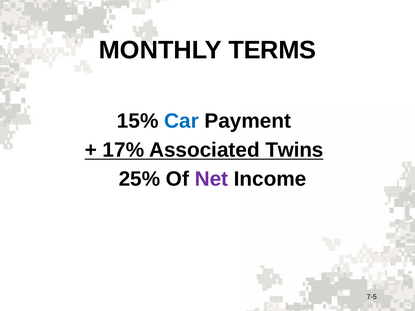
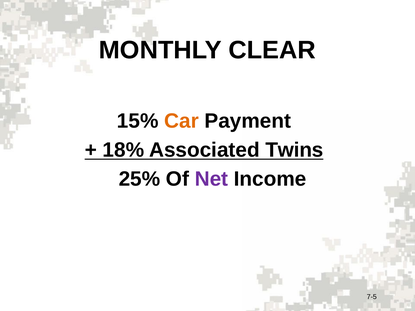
TERMS: TERMS -> CLEAR (272, 50)
Car colour: blue -> orange (181, 121)
17%: 17% -> 18% (123, 150)
